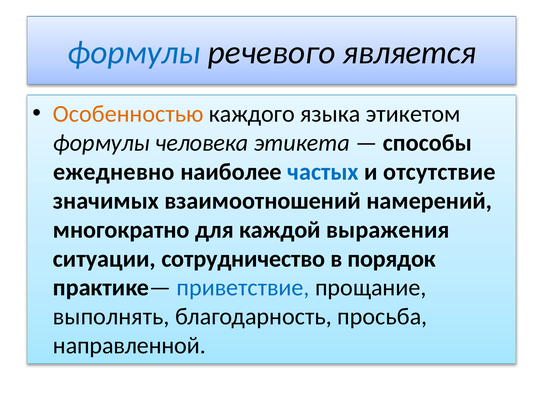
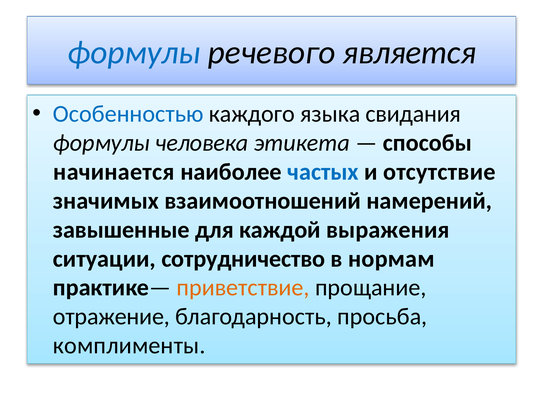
Особенностью colour: orange -> blue (128, 114)
этикетом: этикетом -> свидания (413, 114)
ежедневно: ежедневно -> начинается (114, 172)
многократно: многократно -> завышенные (121, 230)
порядок: порядок -> нормам (391, 259)
приветствие colour: blue -> orange (243, 288)
выполнять: выполнять -> отражение (111, 317)
направленной: направленной -> комплименты (129, 346)
